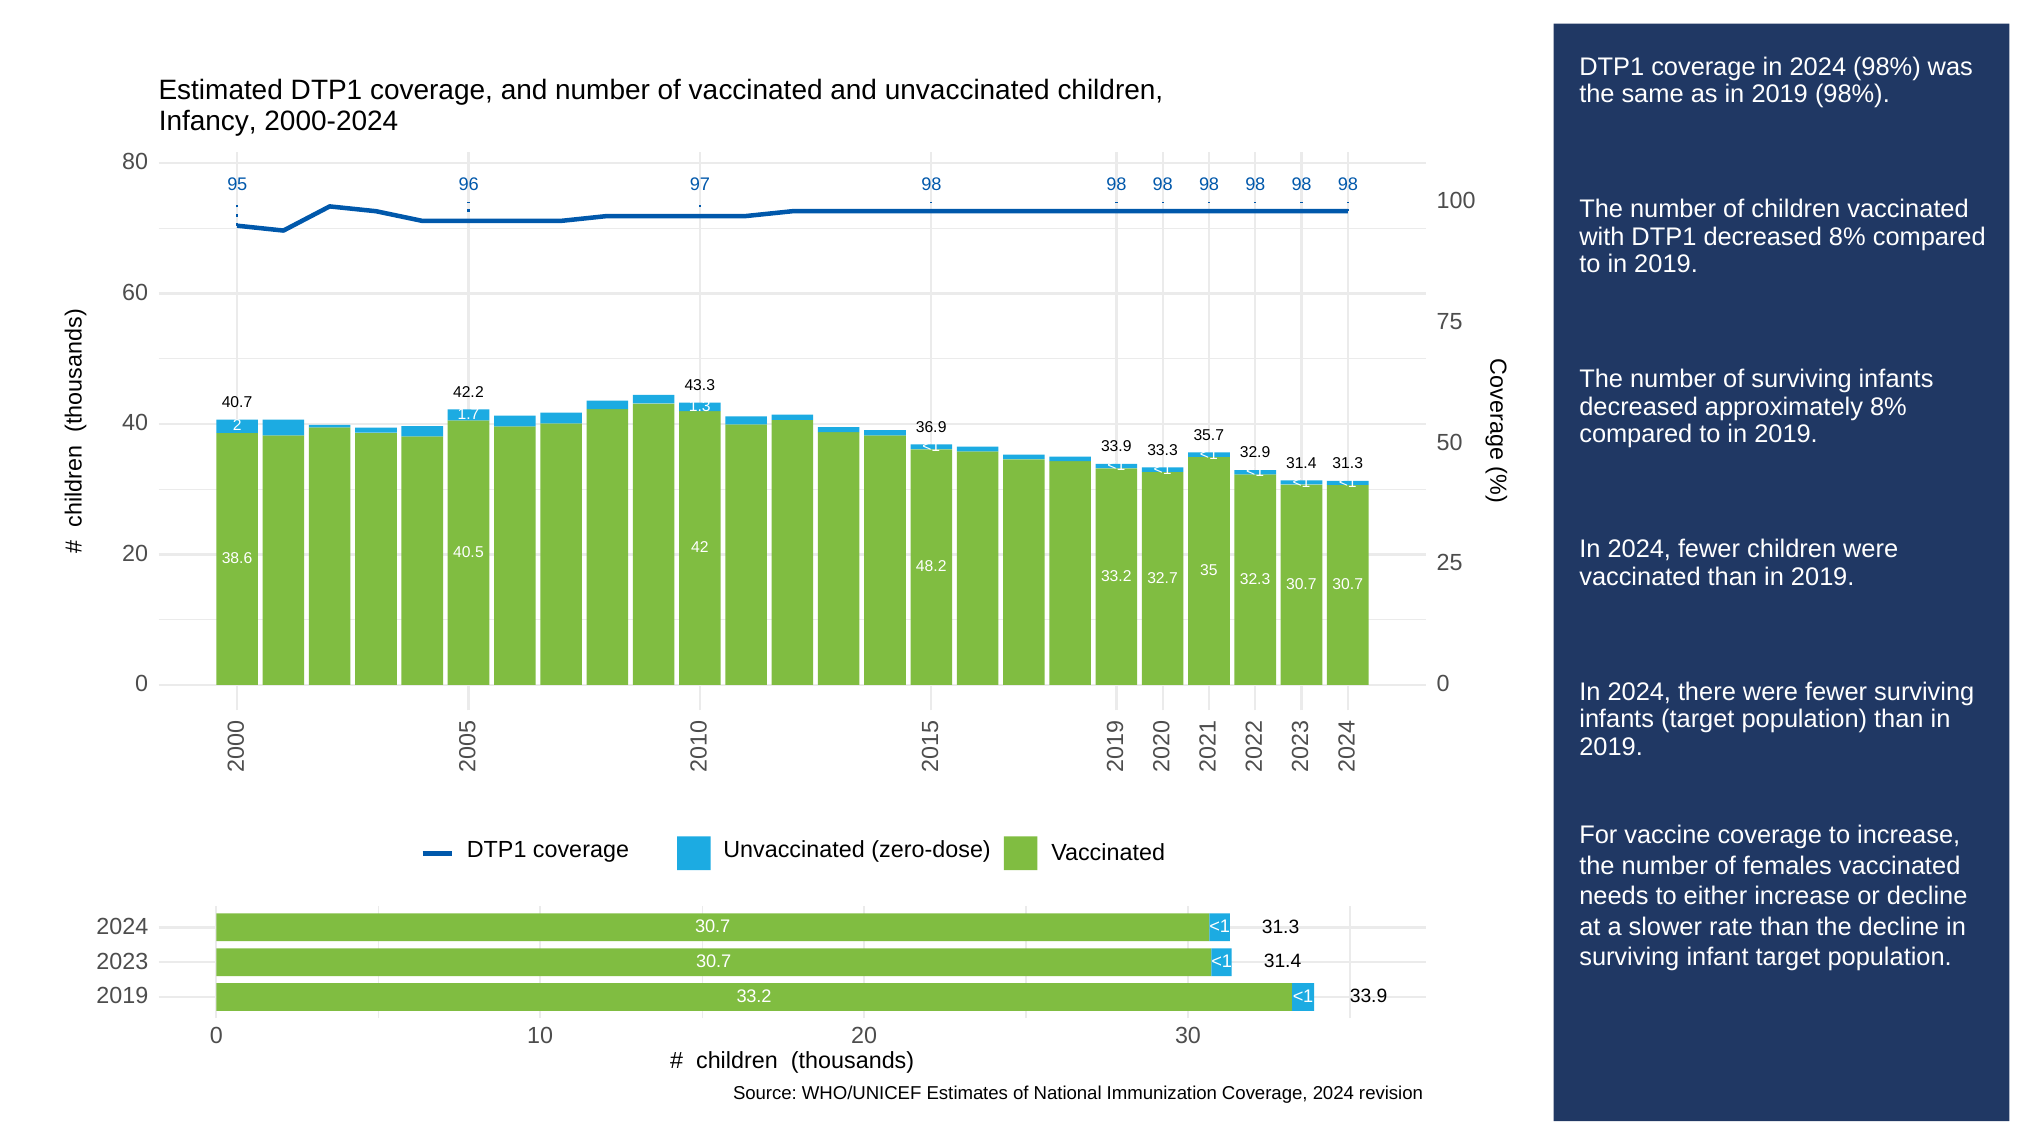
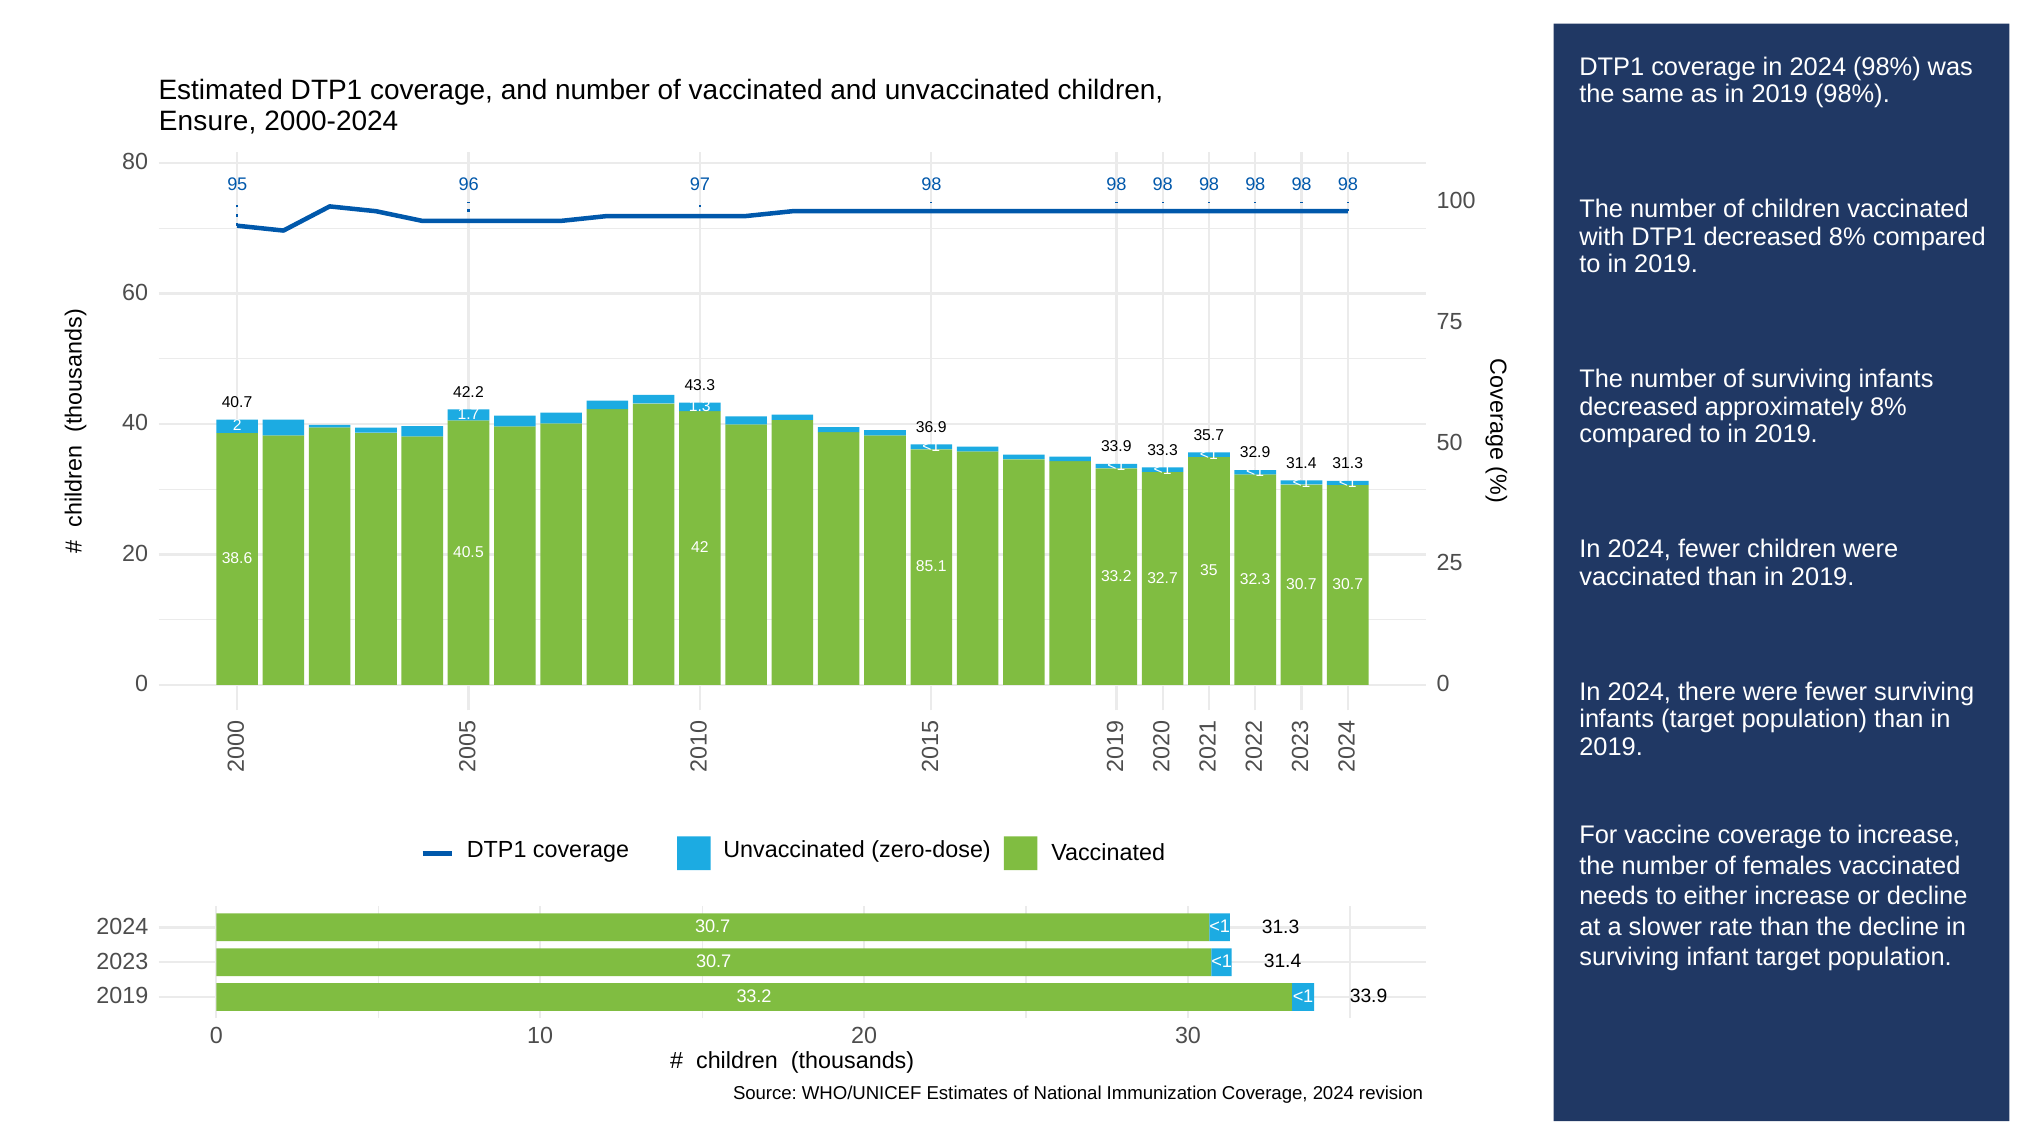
Infancy: Infancy -> Ensure (208, 122)
48.2: 48.2 -> 85.1 (931, 566)
